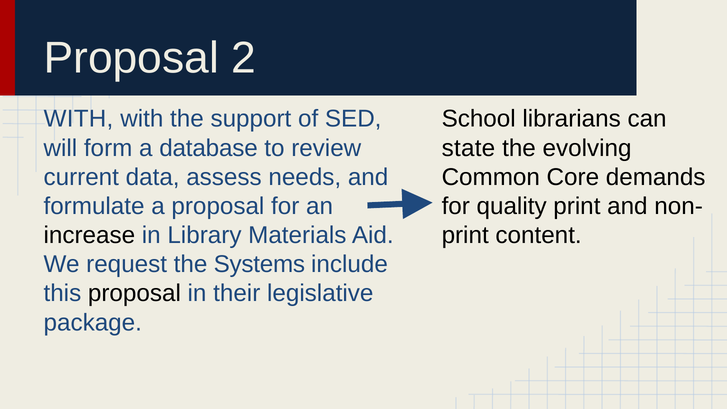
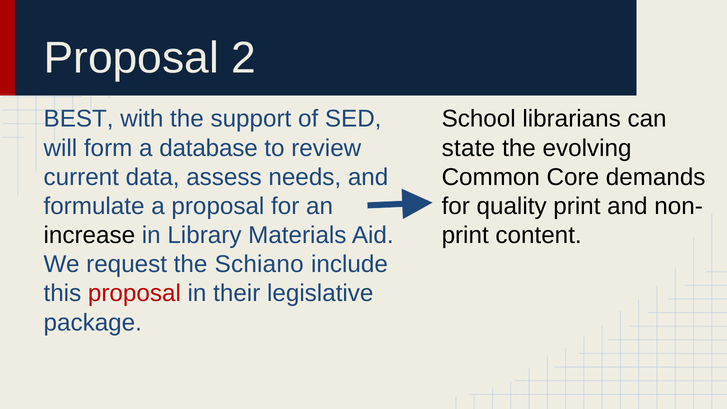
WITH: WITH -> BEST (79, 119)
Systems: Systems -> Schiano (259, 264)
proposal colour: black -> red (134, 293)
